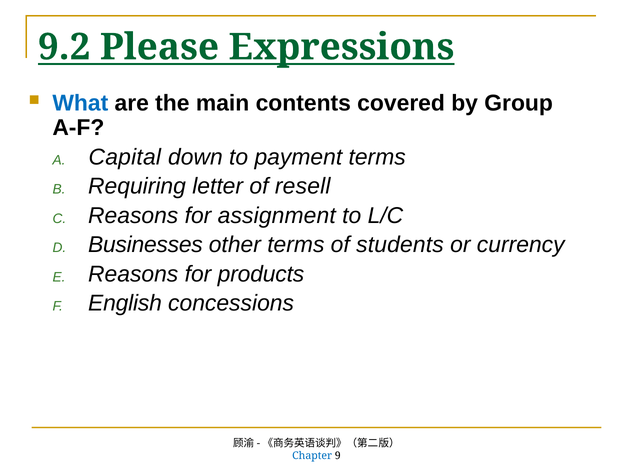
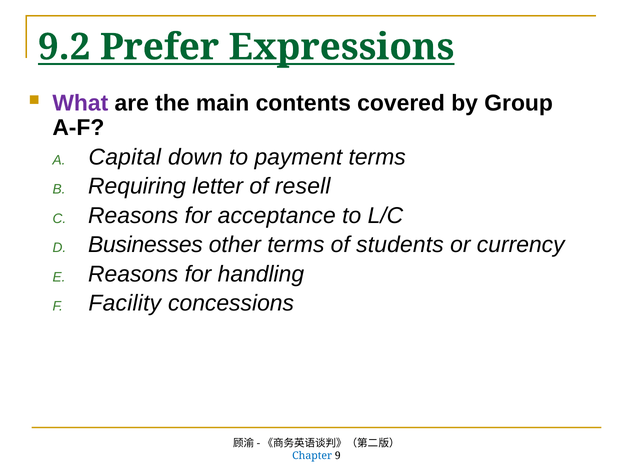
Please: Please -> Prefer (160, 47)
What colour: blue -> purple (80, 103)
assignment: assignment -> acceptance (277, 215)
products: products -> handling (261, 274)
English: English -> Facility (125, 303)
